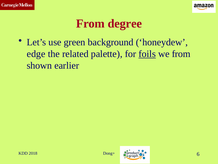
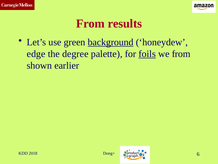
degree: degree -> results (125, 24)
background underline: none -> present (111, 42)
related: related -> degree (75, 54)
